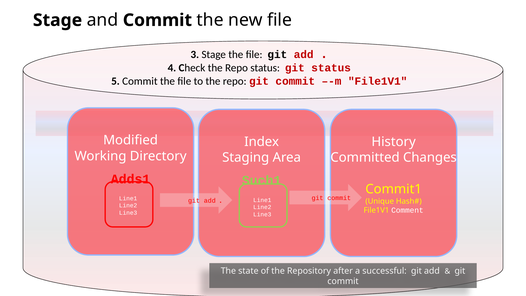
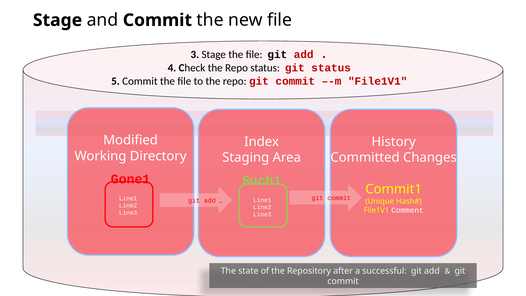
Adds1: Adds1 -> Gone1 (131, 179)
